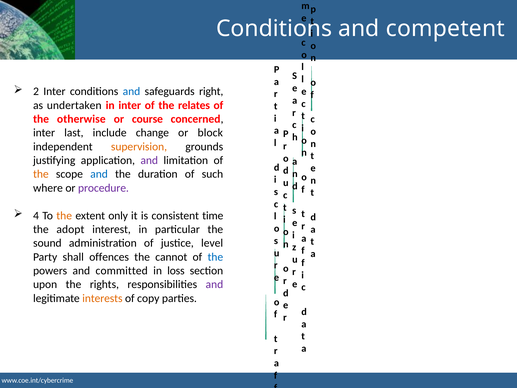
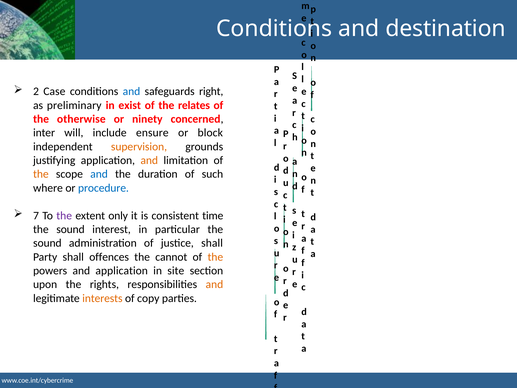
competent: competent -> destination (446, 29)
2 Inter: Inter -> Case (54, 91)
undertaken: undertaken -> preliminary (74, 105)
in inter: inter -> exist (130, 105)
course: course -> ninety (147, 119)
last: last -> will (74, 133)
change: change -> ensure (152, 133)
and colour: purple -> orange (149, 160)
procedure colour: purple -> blue (103, 188)
4: 4 -> 7 (36, 215)
the colour: orange -> purple (64, 215)
adopt: adopt -> sound (71, 229)
justice level: level -> shall (212, 243)
the colour: blue -> orange (215, 257)
and committed: committed -> application (122, 271)
loss: loss -> site (176, 271)
and colour: purple -> orange (214, 284)
